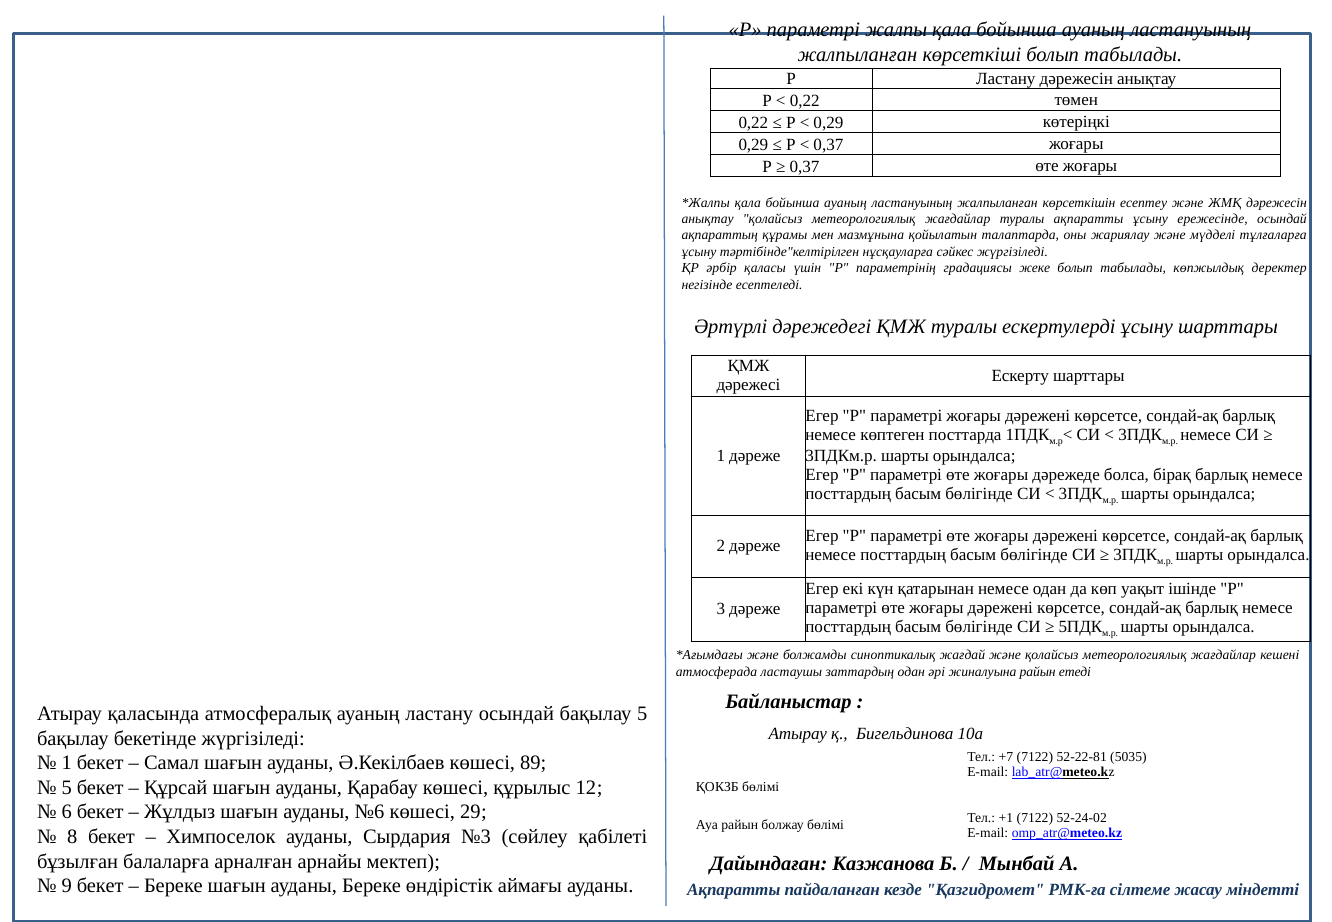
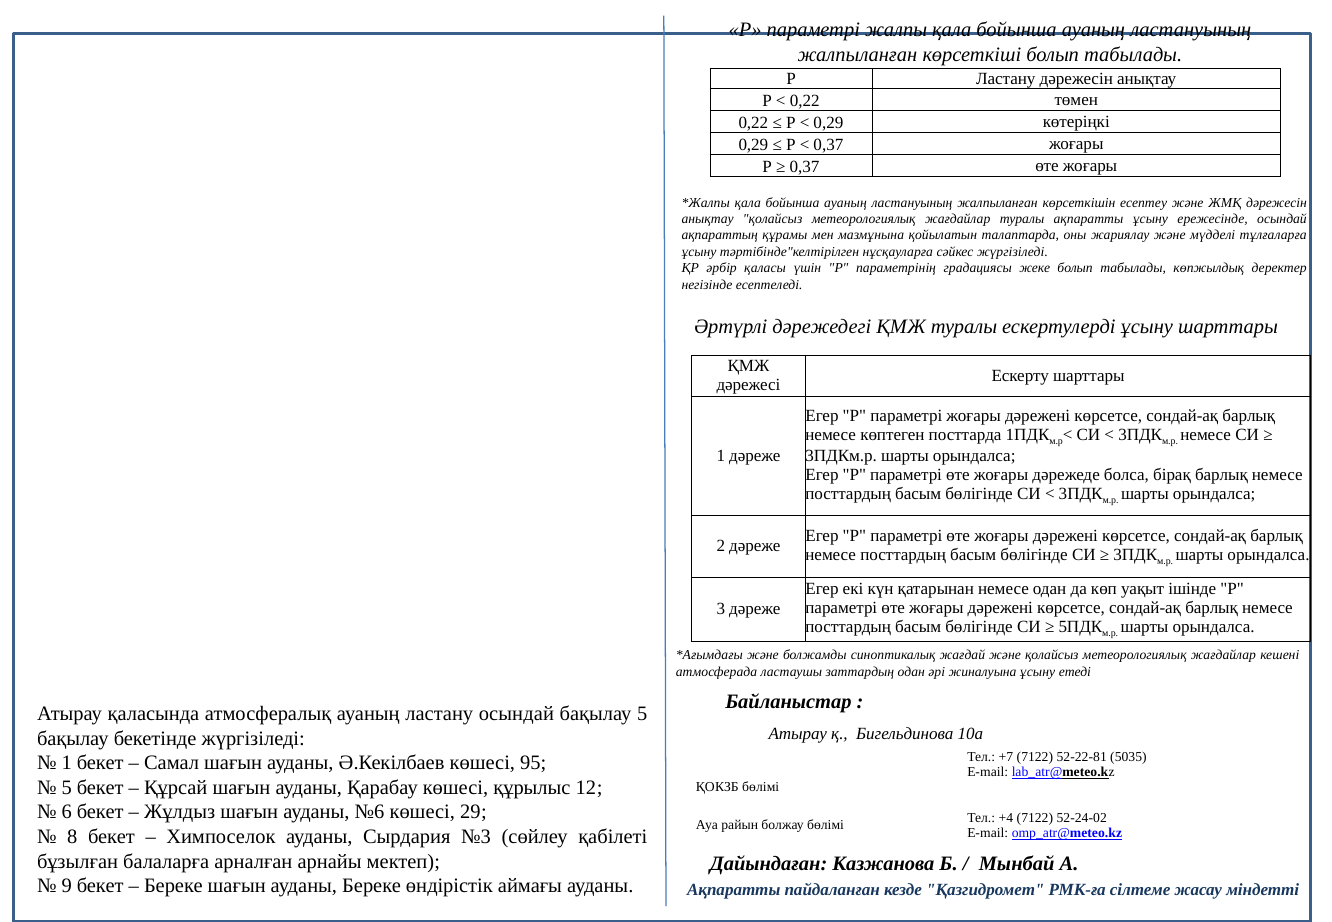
жиналуына райын: райын -> ұсыну (1038, 672)
89: 89 -> 95 (533, 763)
+1: +1 -> +4 (1006, 818)
